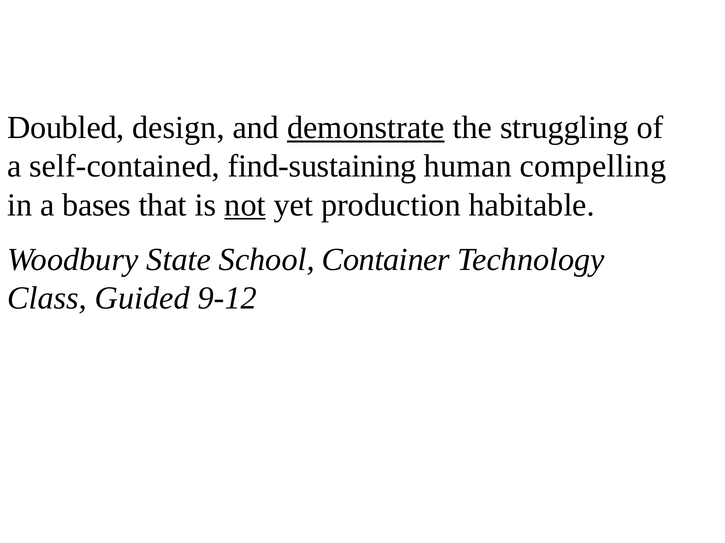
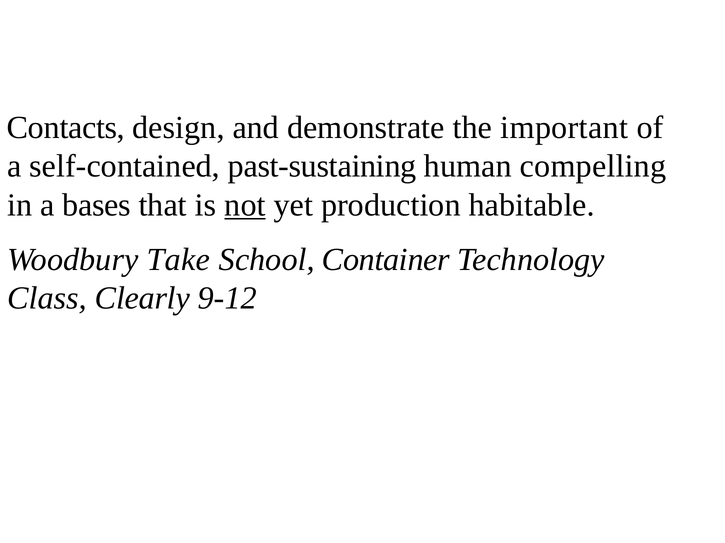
Doubled: Doubled -> Contacts (66, 128)
demonstrate underline: present -> none (366, 128)
struggling: struggling -> important (564, 128)
find-sustaining: find-sustaining -> past-sustaining (322, 167)
State: State -> Take (178, 260)
Guided: Guided -> Clearly (142, 299)
